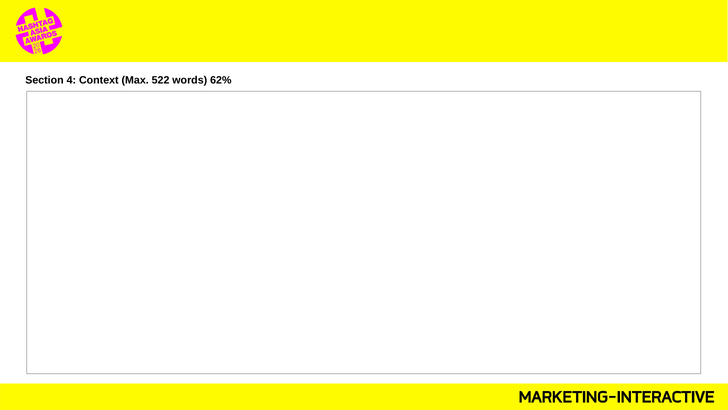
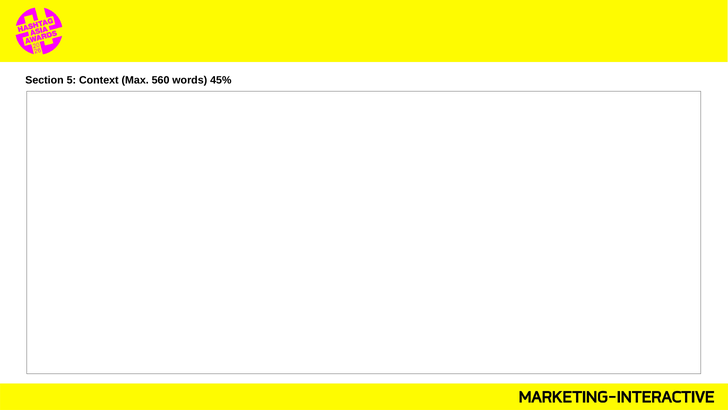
4: 4 -> 5 (71, 80)
522: 522 -> 560 (161, 80)
62%: 62% -> 45% (221, 80)
